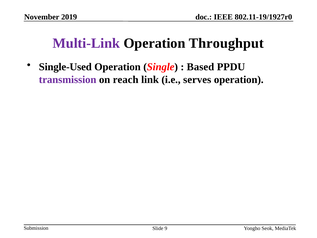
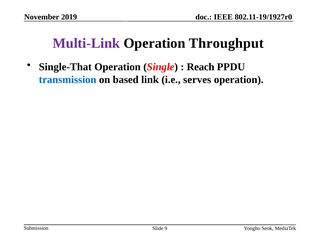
Single-Used: Single-Used -> Single-That (65, 67)
Based: Based -> Reach (201, 67)
transmission colour: purple -> blue (68, 79)
reach: reach -> based (126, 79)
